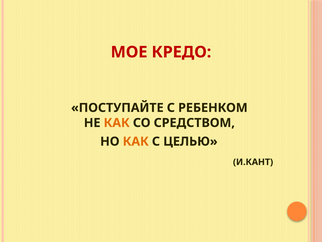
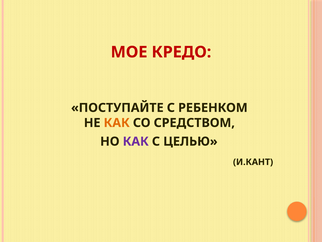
КАК colour: orange -> purple (136, 141)
